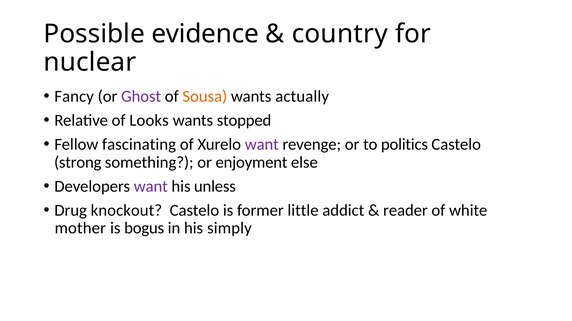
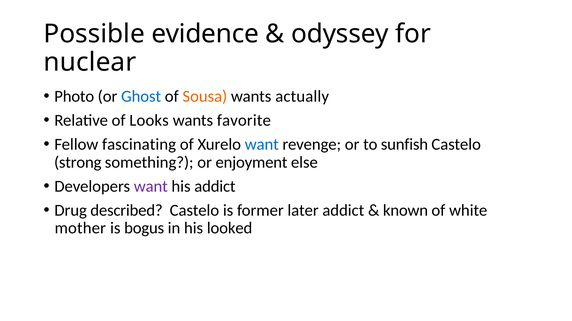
country: country -> odyssey (340, 34)
Fancy: Fancy -> Photo (74, 97)
Ghost colour: purple -> blue (141, 97)
stopped: stopped -> favorite (244, 121)
want colour: purple -> blue (262, 145)
politics: politics -> sunfish (404, 145)
his unless: unless -> addict (215, 187)
knockout: knockout -> described (127, 211)
little: little -> later (303, 211)
reader: reader -> known (406, 211)
simply: simply -> looked (230, 229)
